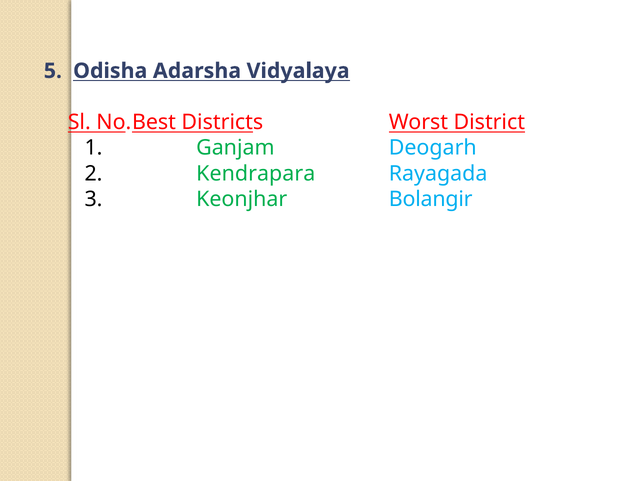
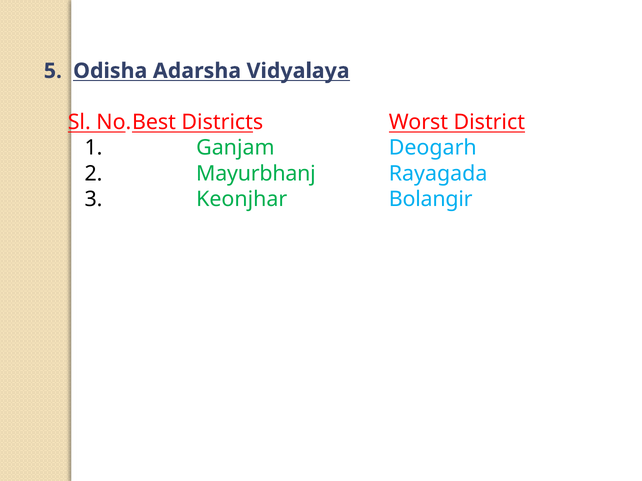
Kendrapara: Kendrapara -> Mayurbhanj (256, 174)
